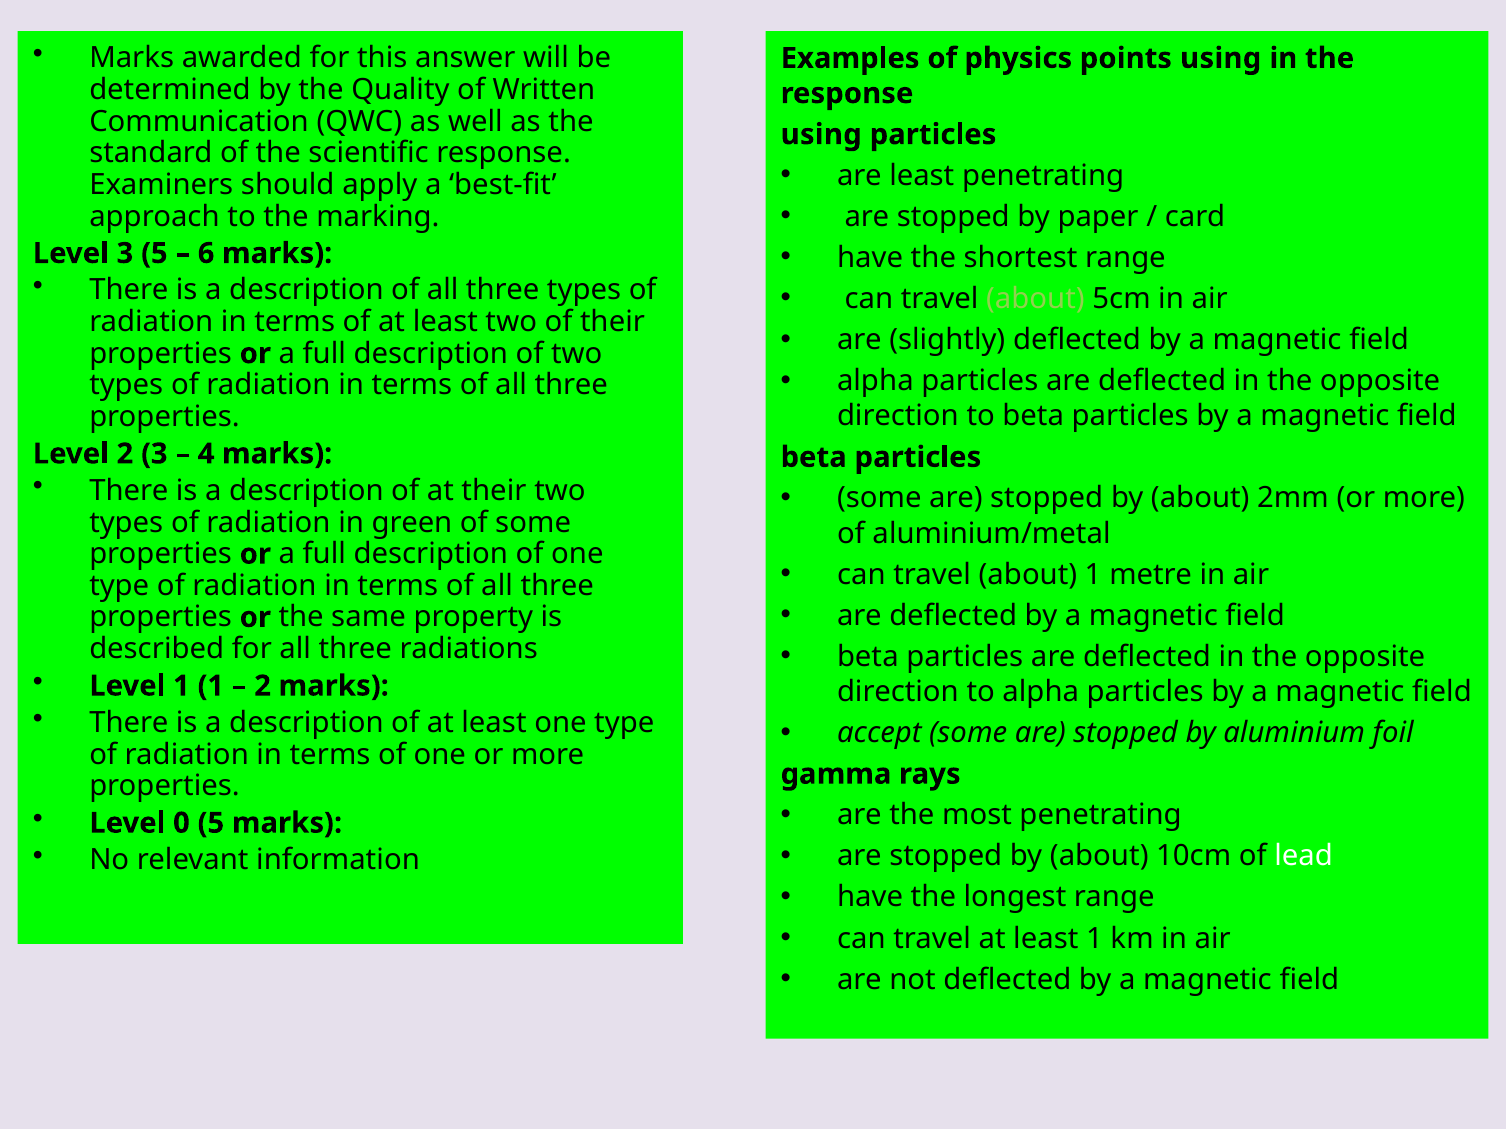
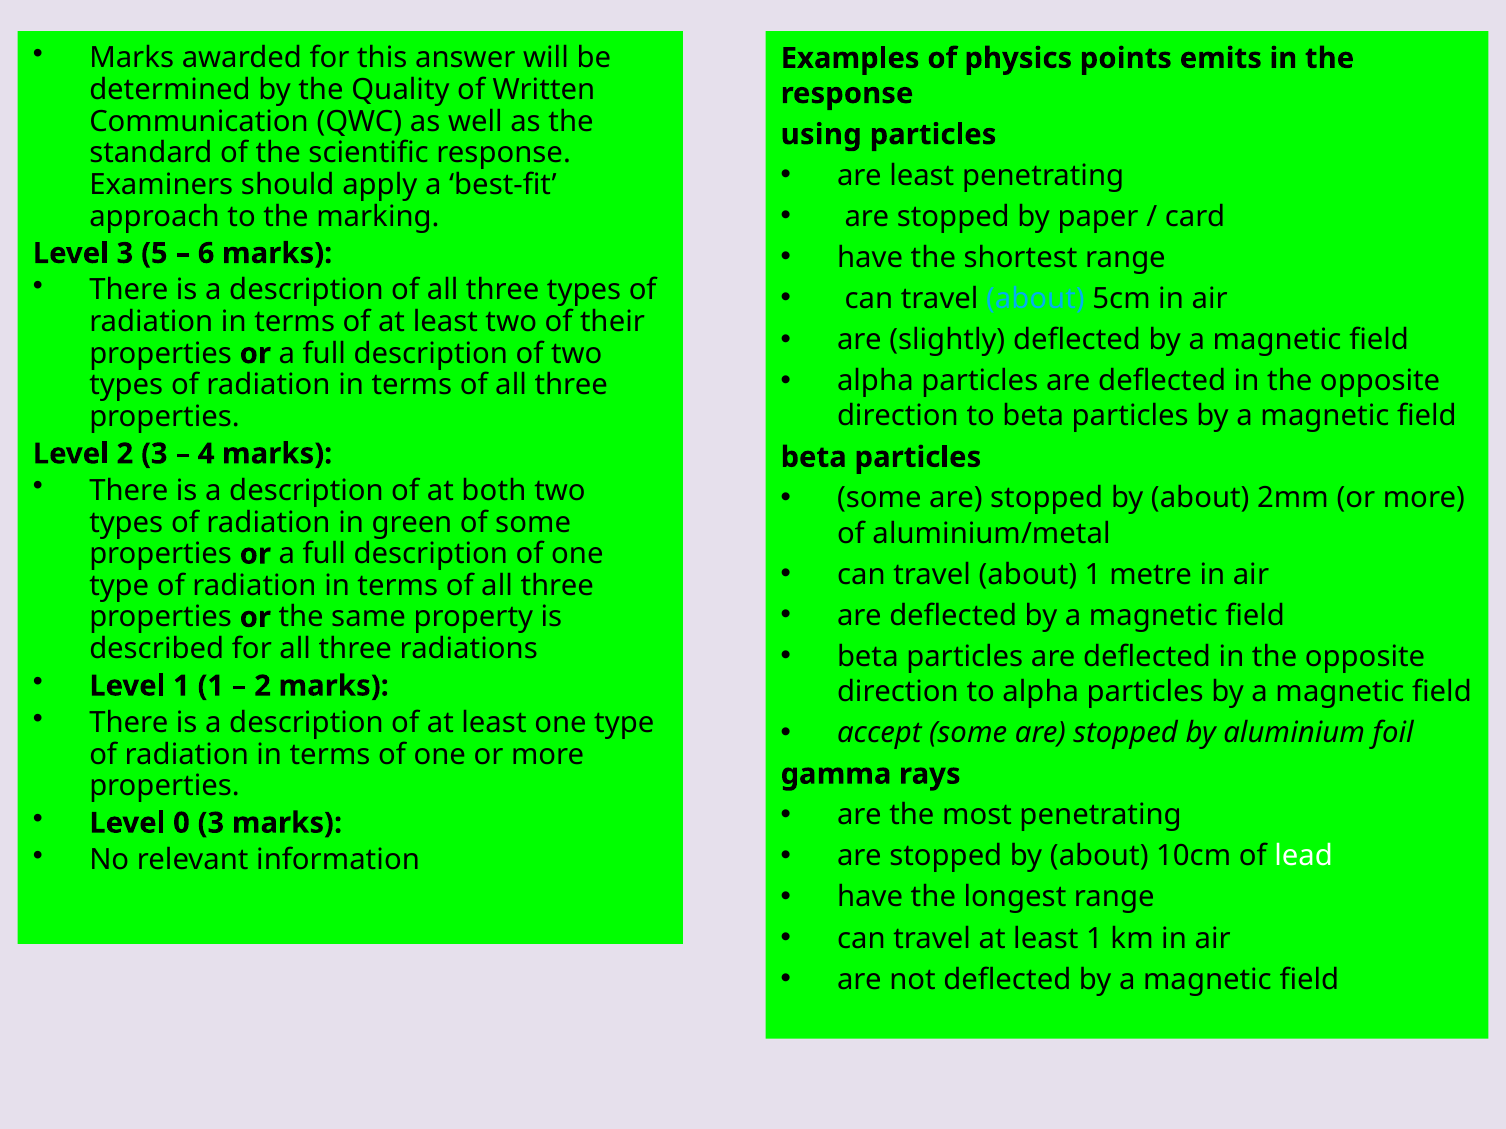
points using: using -> emits (1221, 58)
about colour: light green -> light blue (1035, 299)
at their: their -> both (494, 491)
0 5: 5 -> 3 (211, 823)
